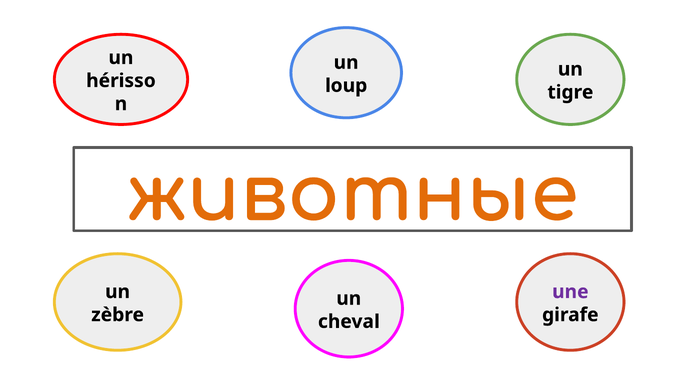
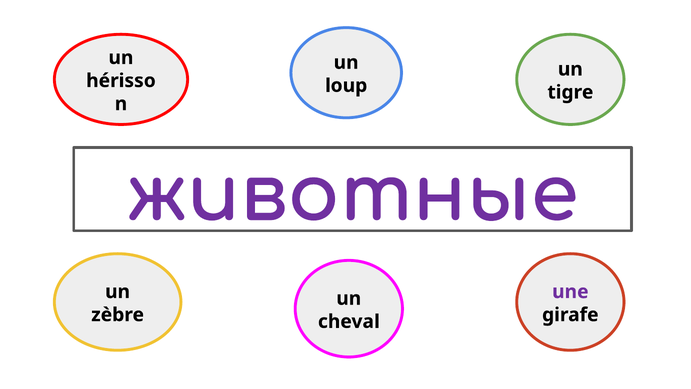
животные colour: orange -> purple (353, 194)
